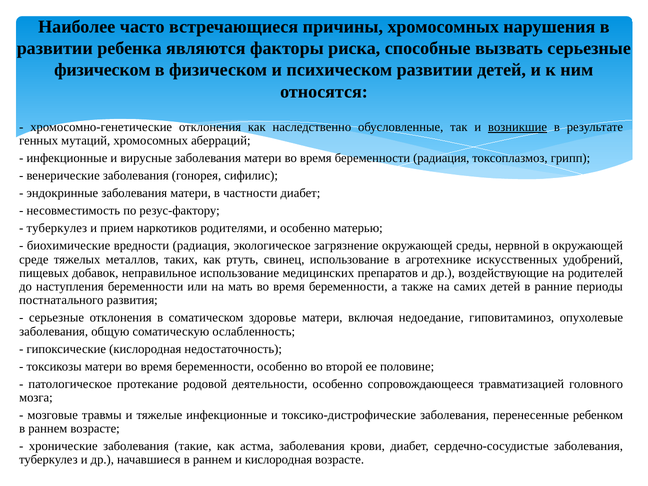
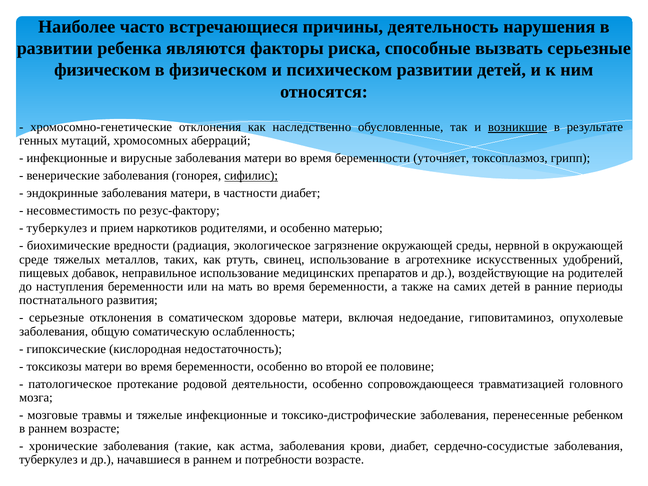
причины хромосомных: хромосомных -> деятельность (443, 27)
беременности радиация: радиация -> уточняет (441, 158)
сифилис underline: none -> present (251, 176)
и кислородная: кислородная -> потребности (278, 460)
